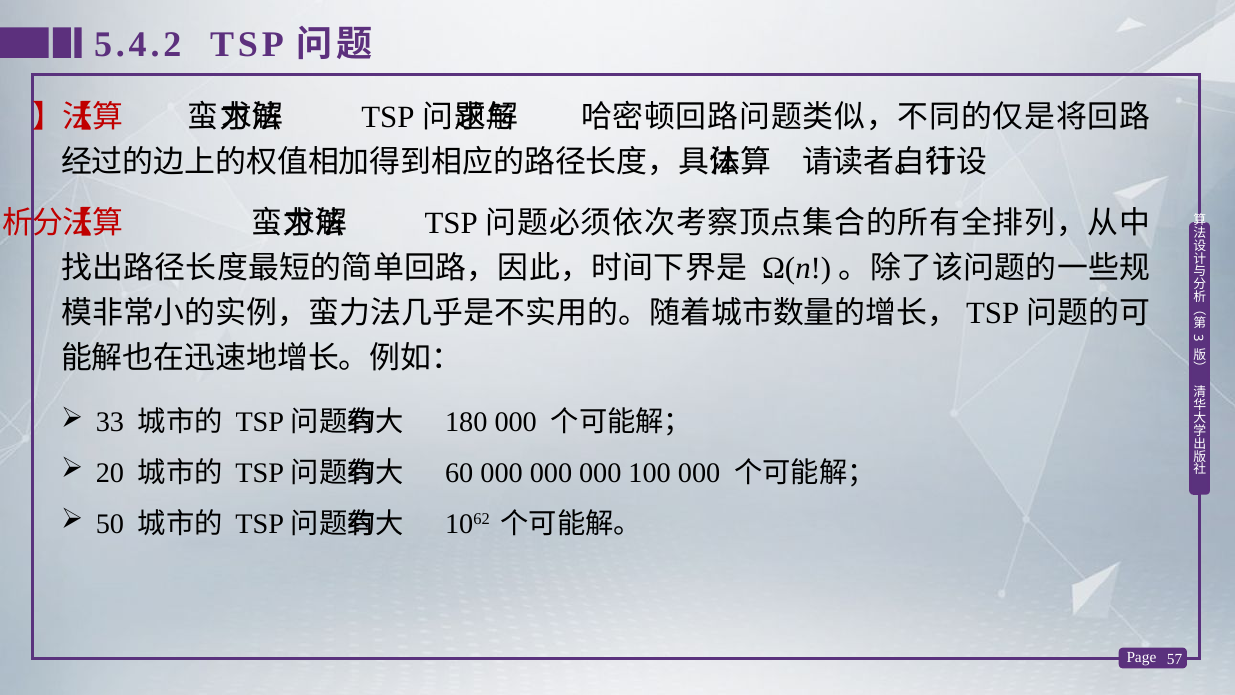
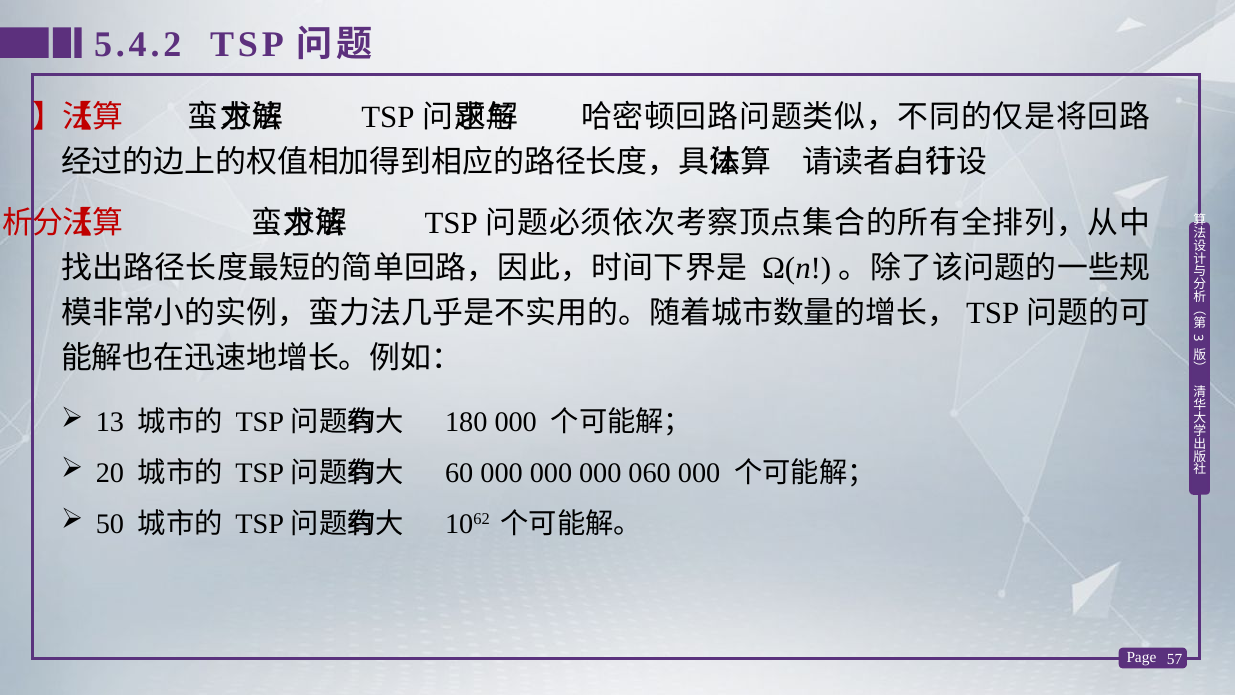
33: 33 -> 13 (110, 422)
100: 100 -> 060 (650, 473)
